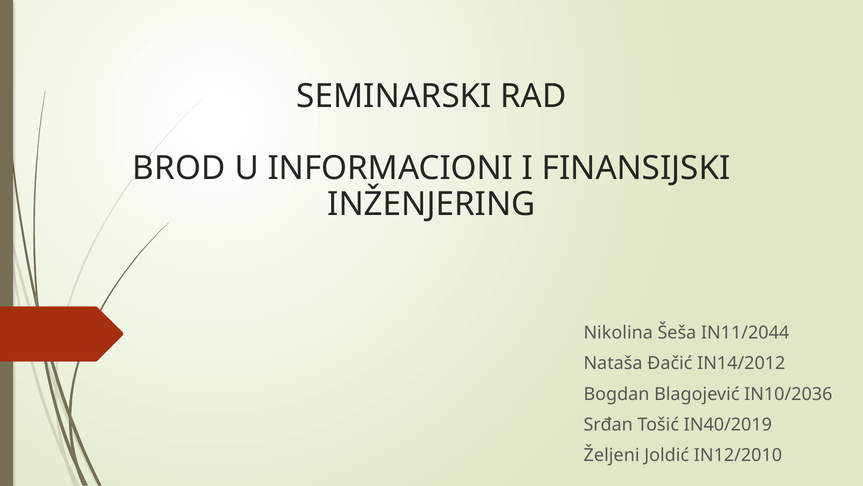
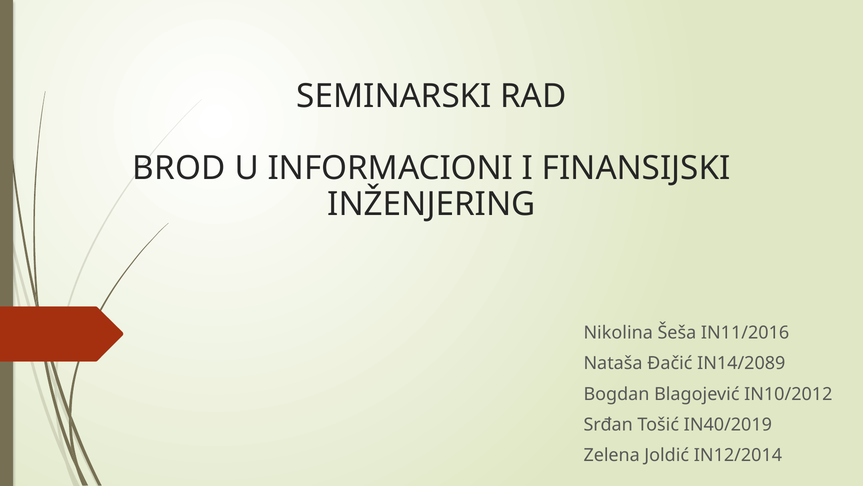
IN11/2044: IN11/2044 -> IN11/2016 (745, 333)
IN14/2012: IN14/2012 -> IN14/2089 (741, 363)
IN10/2036: IN10/2036 -> IN10/2012 (788, 394)
Željeni: Željeni -> Zelena (612, 455)
IN12/2010: IN12/2010 -> IN12/2014 (738, 455)
